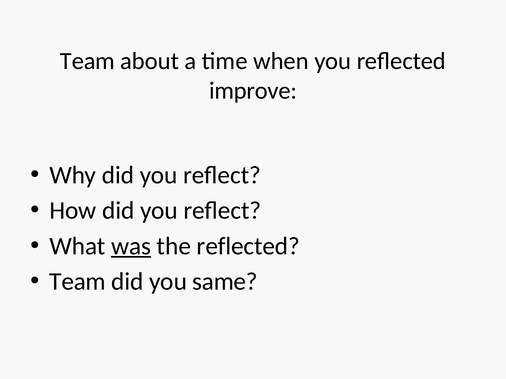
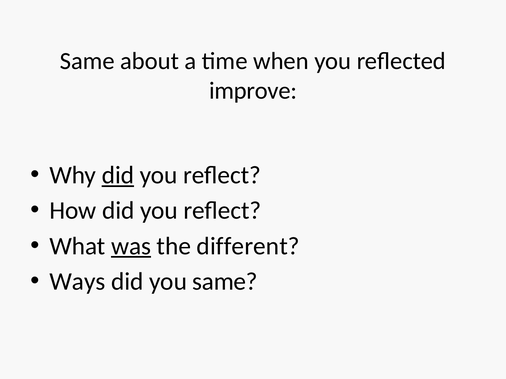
Team: Team -> Same (87, 61)
did underline: none -> present (118, 176)
the reflected: reflected -> different (248, 246)
Team: Team -> Ways (77, 282)
